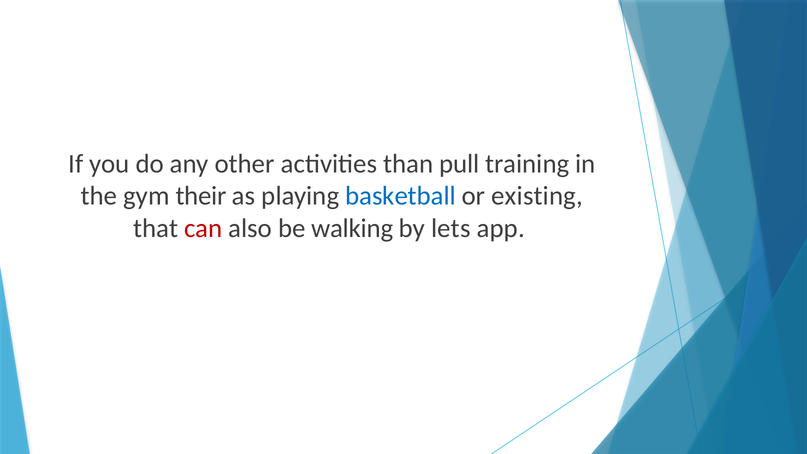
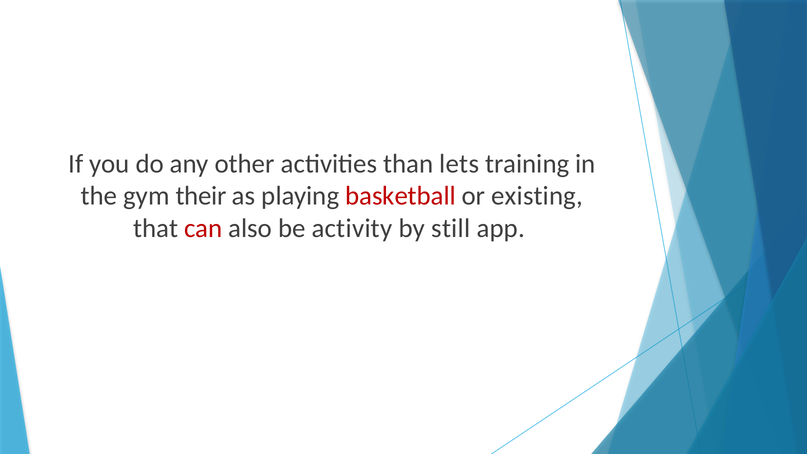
pull: pull -> lets (459, 164)
basketball colour: blue -> red (401, 196)
walking: walking -> activity (352, 228)
lets: lets -> still (451, 228)
